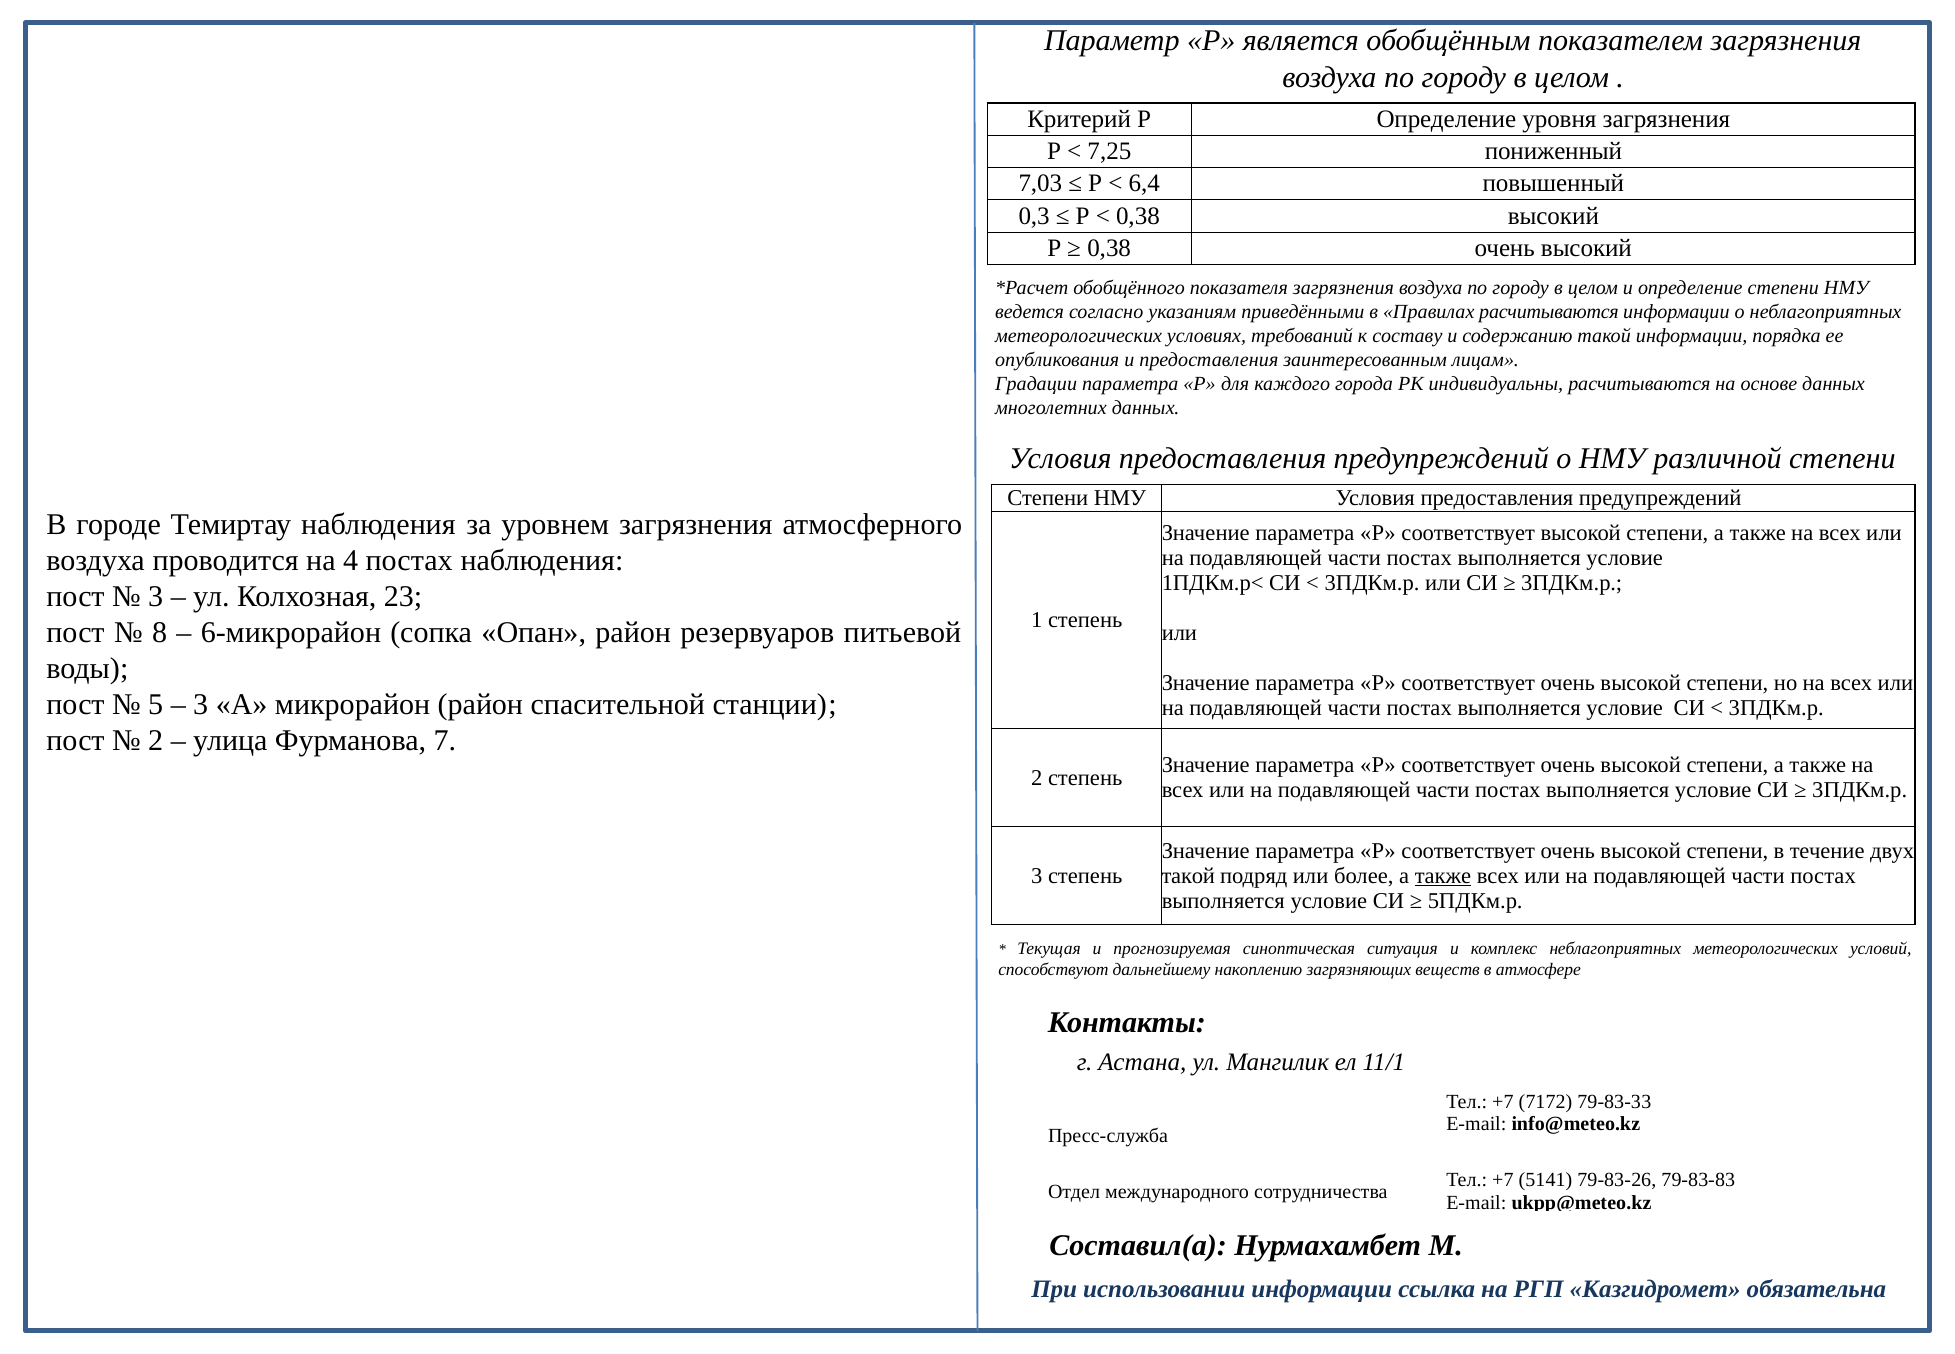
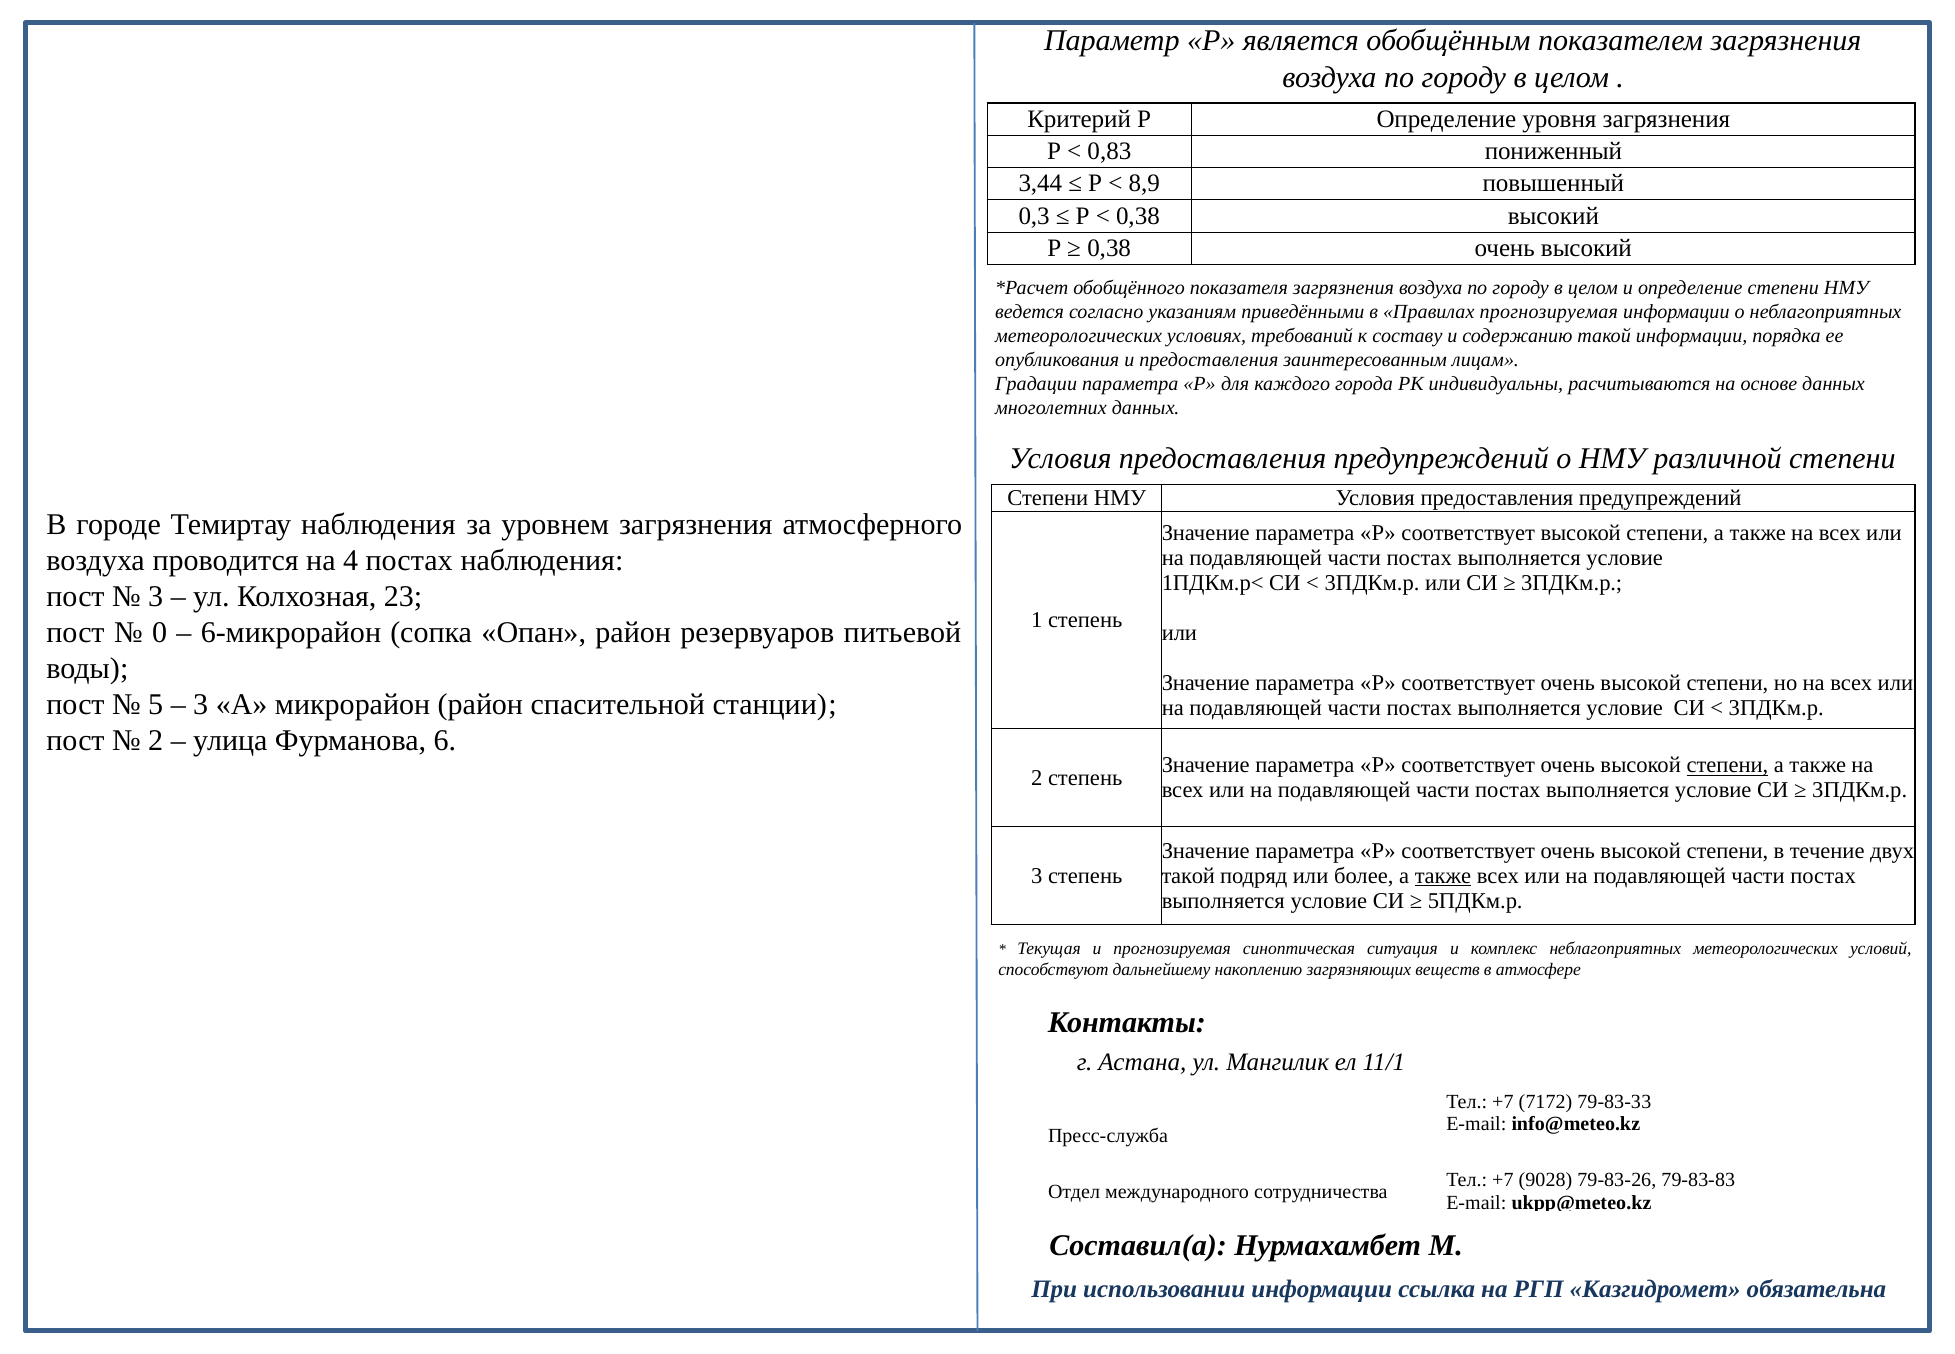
7,25: 7,25 -> 0,83 (1109, 151)
7,03: 7,03 -> 3,44 (1040, 183)
6,4: 6,4 -> 8,9 (1144, 183)
Правилах расчитываются: расчитываются -> прогнозируемая (1549, 312)
8: 8 -> 0 (160, 632)
7: 7 -> 6 (445, 740)
степени underline: none -> present (1727, 765)
5141: 5141 -> 9028 (1545, 1180)
